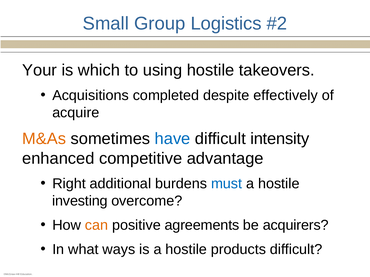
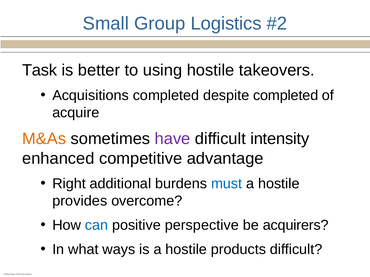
Your: Your -> Task (40, 70)
which: which -> better (99, 70)
despite effectively: effectively -> completed (286, 96)
have colour: blue -> purple (173, 139)
investing: investing -> provides (80, 201)
can colour: orange -> blue (97, 226)
agreements: agreements -> perspective (202, 226)
